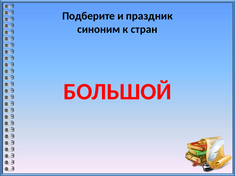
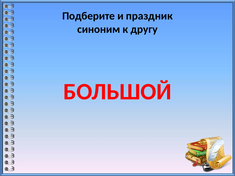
стран: стран -> другу (144, 29)
